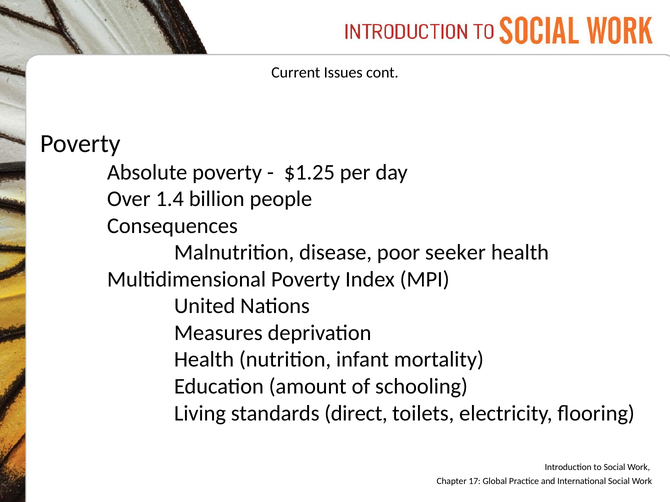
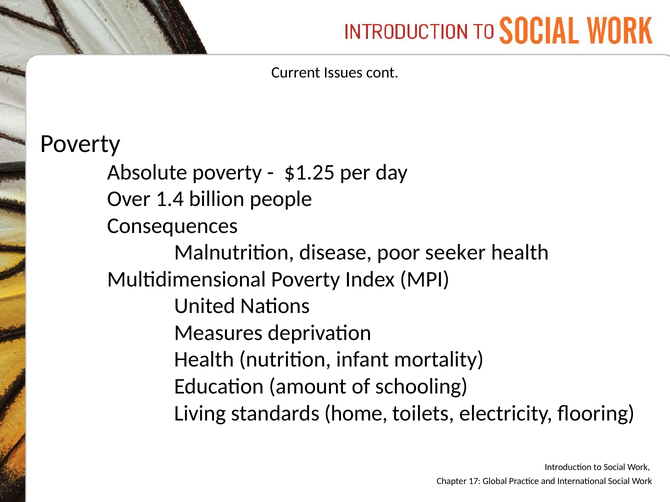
direct: direct -> home (356, 414)
